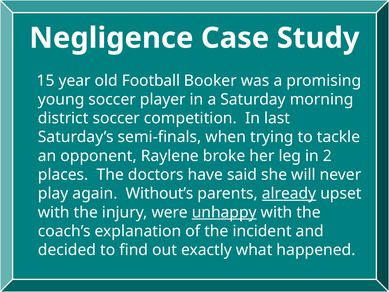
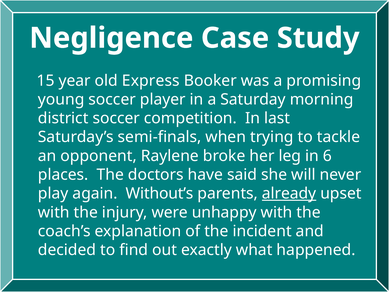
Football: Football -> Express (151, 81)
2: 2 -> 6 (327, 156)
unhappy underline: present -> none (224, 212)
